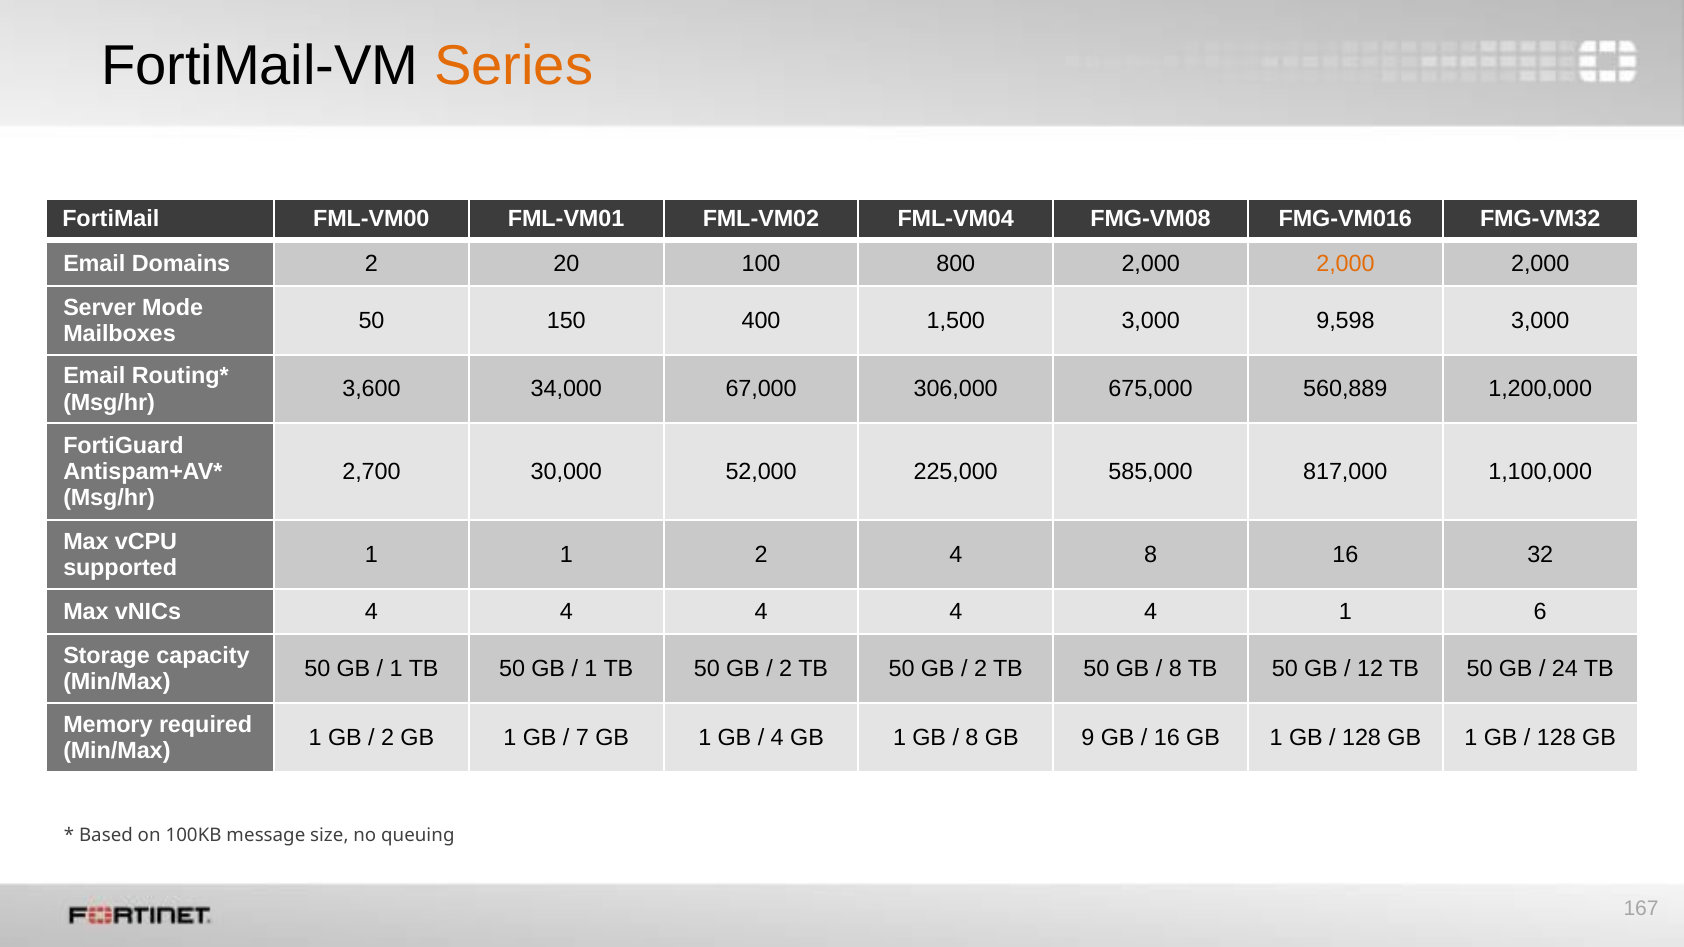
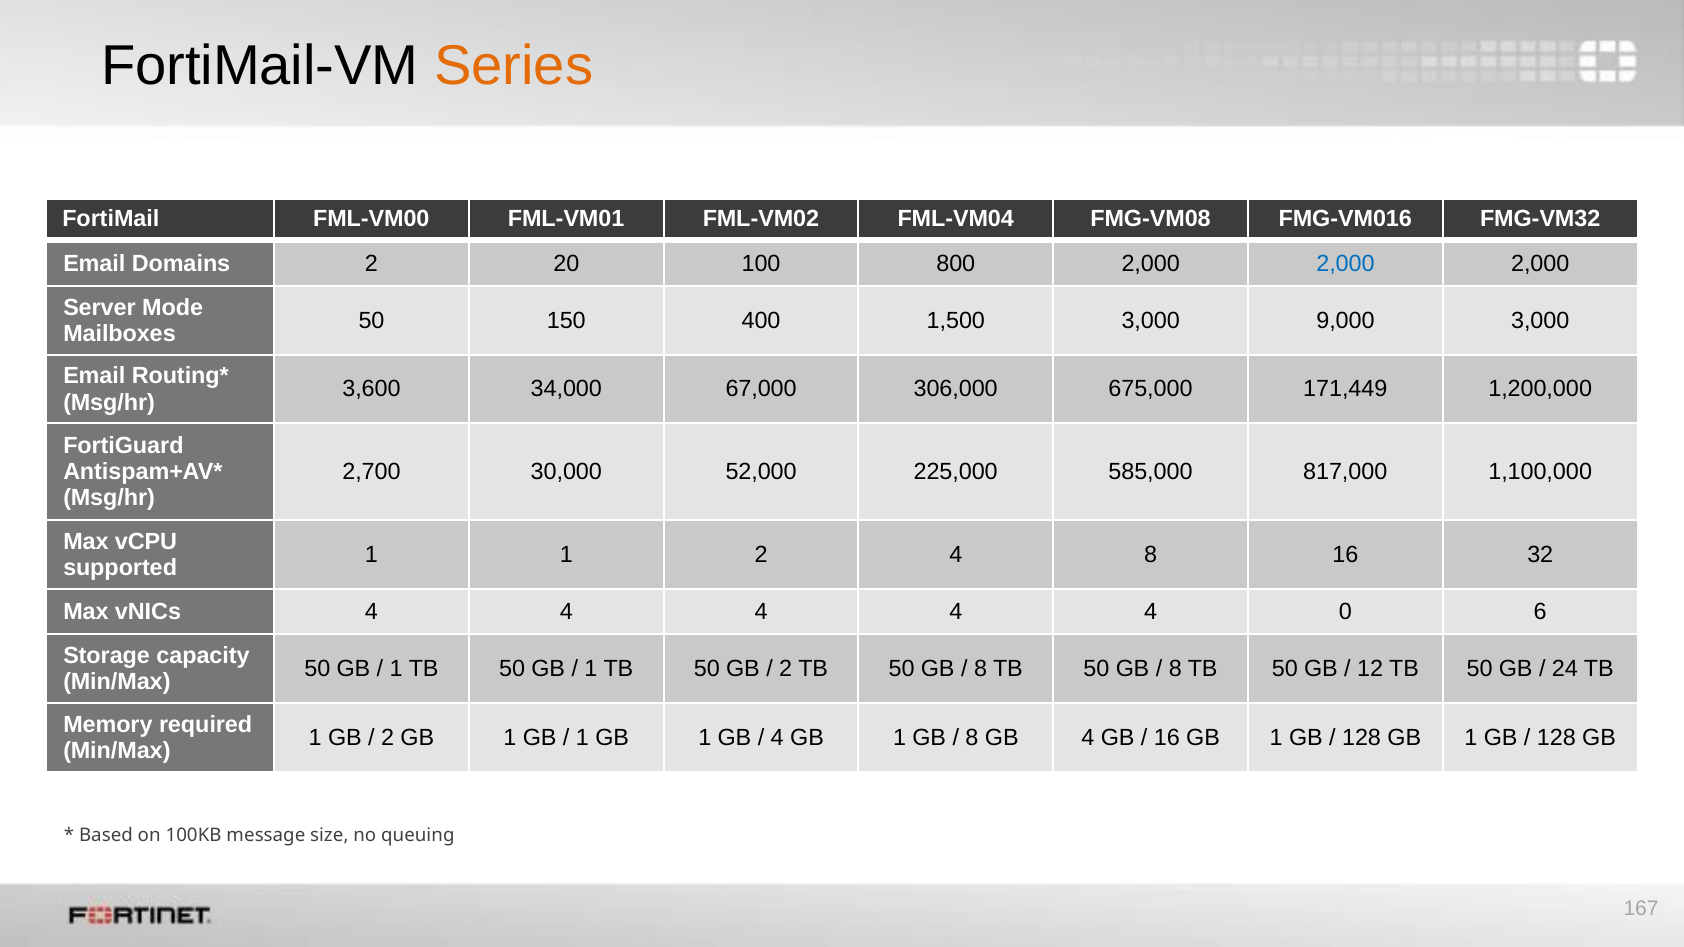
2,000 colour: orange -> blue (1345, 264)
9,598: 9,598 -> 9,000 (1345, 321)
560,889: 560,889 -> 171,449 (1345, 389)
4 1: 1 -> 0 (1345, 612)
2: 2 -> 8 (981, 669)
7: 7 -> 1 (582, 738)
GB 9: 9 -> 4 (1088, 738)
